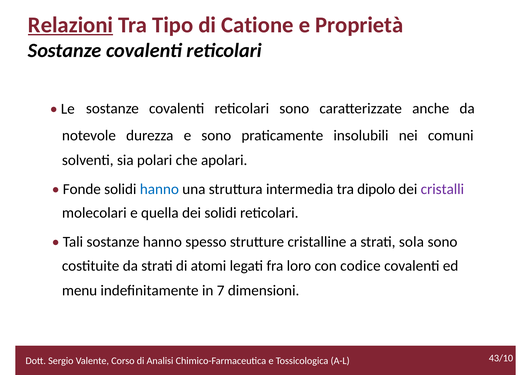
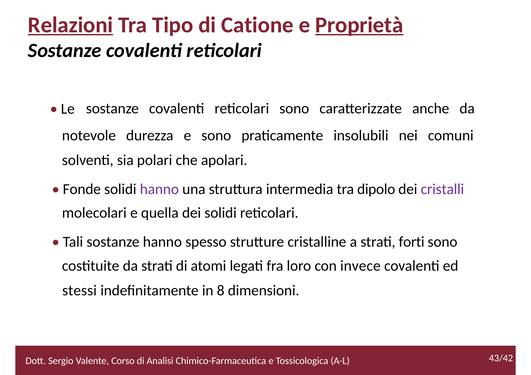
Proprietà underline: none -> present (359, 25)
hanno colour: blue -> purple (159, 189)
sola: sola -> forti (412, 242)
codice: codice -> invece (360, 266)
menu: menu -> stessi (79, 291)
7: 7 -> 8 (221, 291)
43/10: 43/10 -> 43/42 (501, 359)
